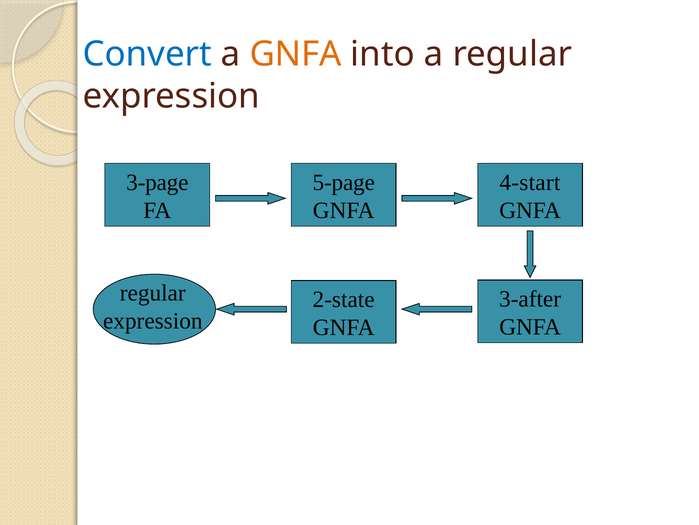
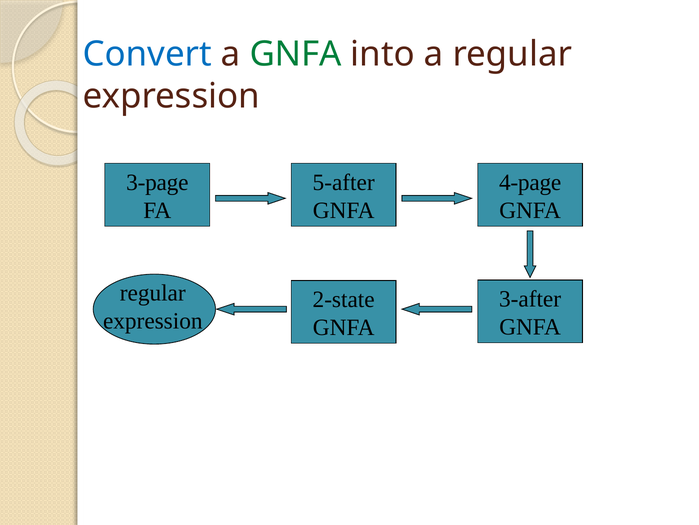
GNFA colour: orange -> green (296, 54)
5-page: 5-page -> 5-after (344, 182)
4-start: 4-start -> 4-page (530, 182)
